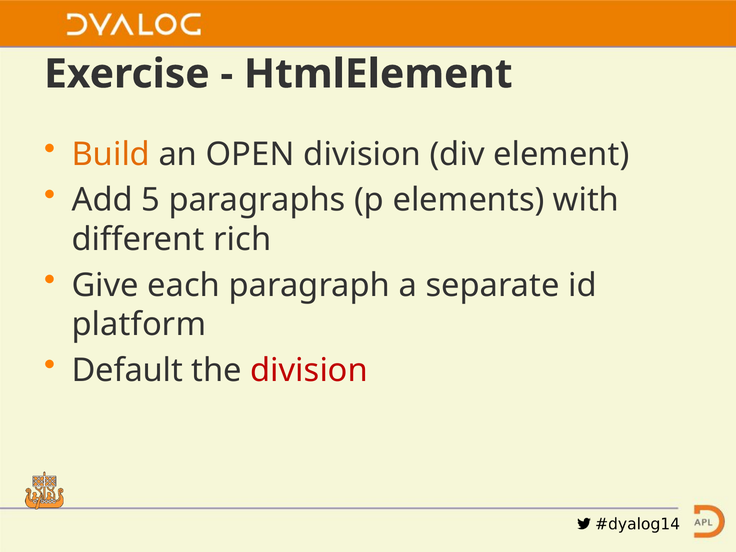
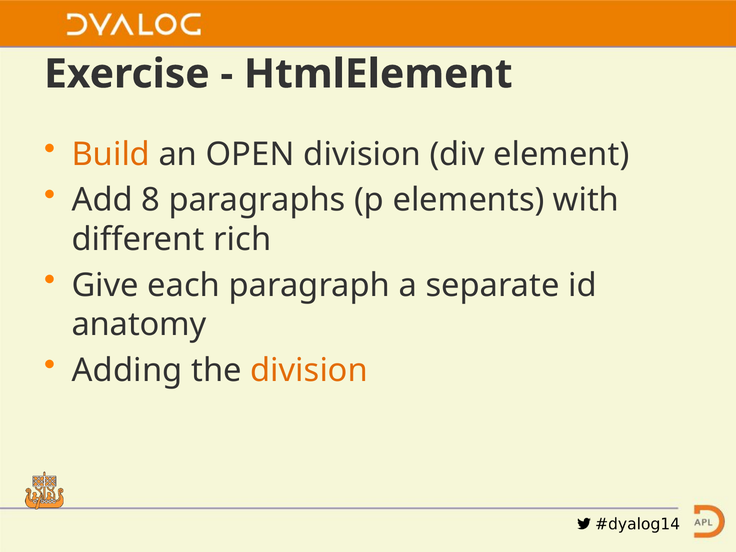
5: 5 -> 8 (151, 200)
platform: platform -> anatomy (139, 324)
Default: Default -> Adding (127, 370)
division colour: red -> orange (309, 370)
